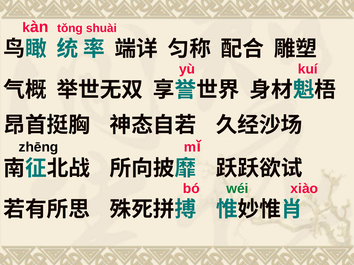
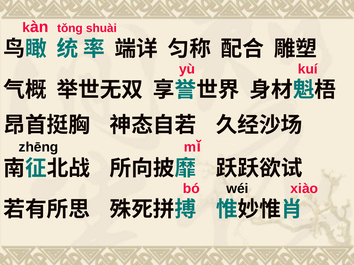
wéi colour: green -> black (237, 189)
